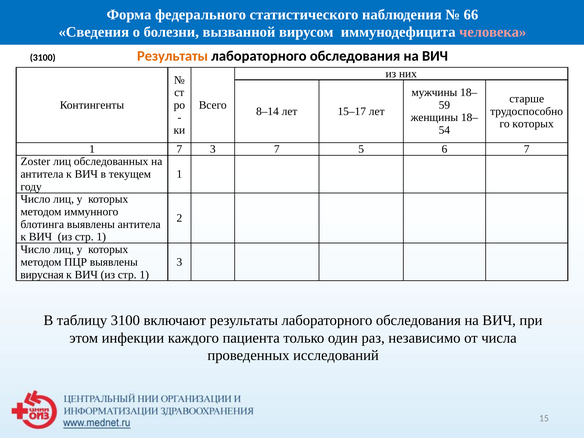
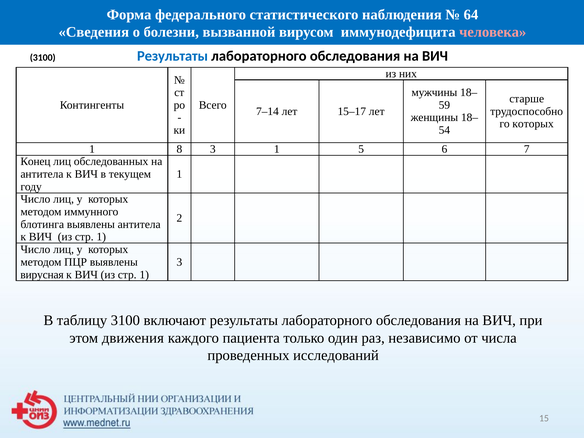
66: 66 -> 64 (471, 15)
Результаты colour: orange -> blue (173, 56)
8–14: 8–14 -> 7–14 (267, 111)
1 7: 7 -> 8 (179, 149)
3 7: 7 -> 1 (277, 149)
Zoster: Zoster -> Конец (35, 162)
инфекции: инфекции -> движения (133, 338)
